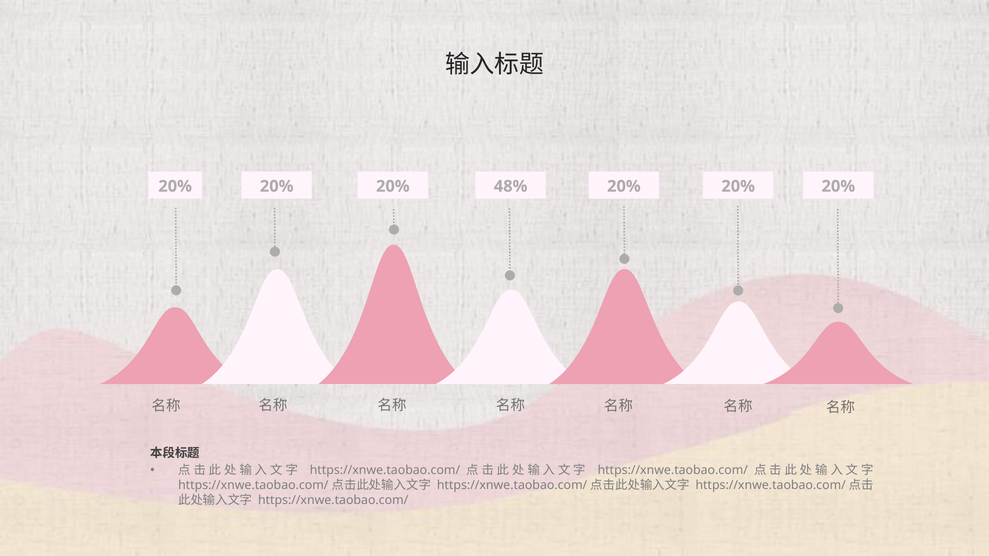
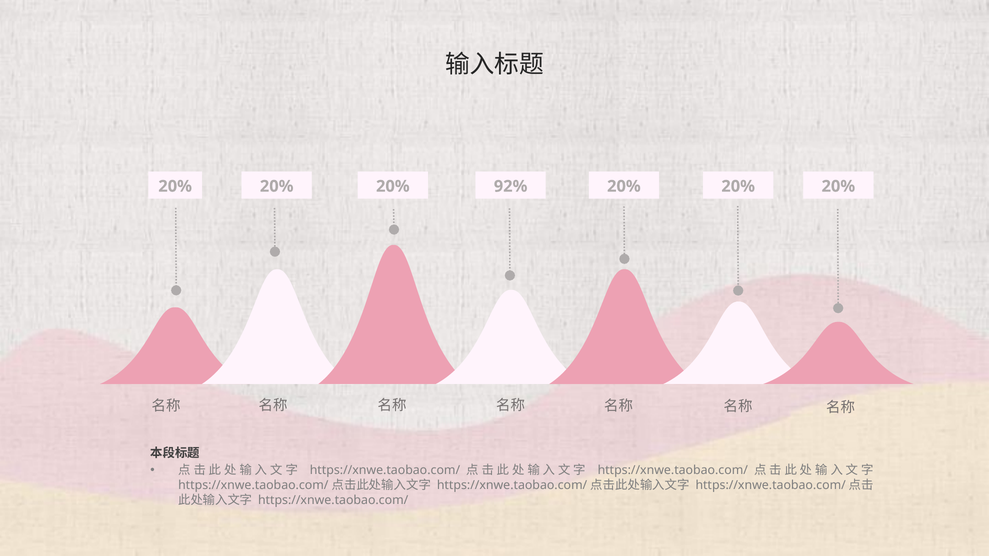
48%: 48% -> 92% (511, 186)
